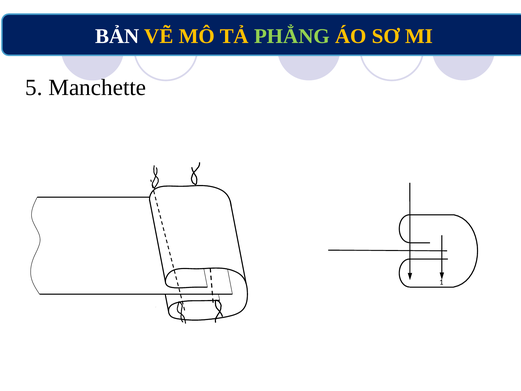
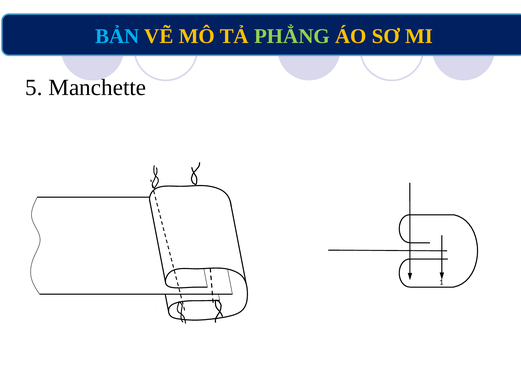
BẢN colour: white -> light blue (117, 36)
